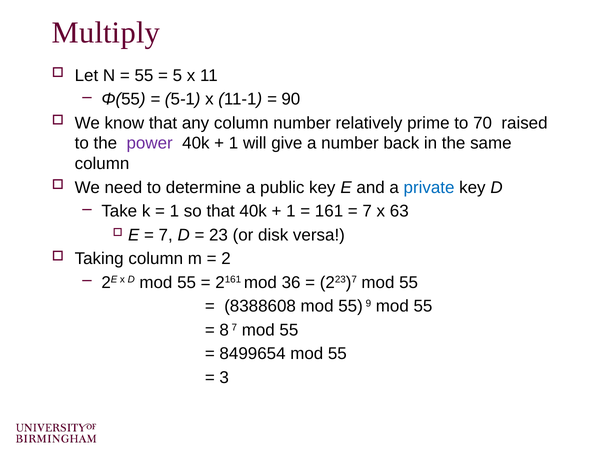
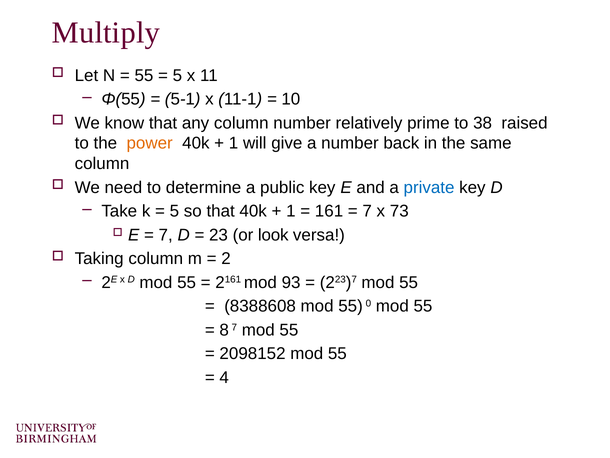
90: 90 -> 10 (291, 99)
70: 70 -> 38 (483, 123)
power colour: purple -> orange (150, 143)
1: 1 -> 5 (174, 211)
63: 63 -> 73 (399, 211)
disk: disk -> look (273, 235)
36: 36 -> 93 (291, 282)
9: 9 -> 0 (368, 303)
8499654: 8499654 -> 2098152 (253, 353)
3: 3 -> 4 (224, 377)
